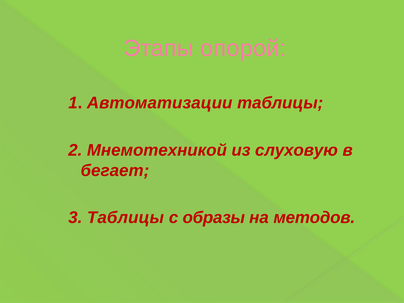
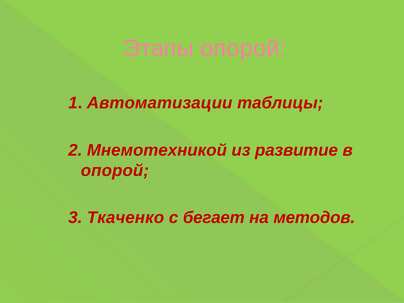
слуховую: слуховую -> развитие (296, 150)
бегает: бегает -> опорой (115, 170)
3 Таблицы: Таблицы -> Ткаченко (126, 218)
образы: образы -> бегает (214, 218)
